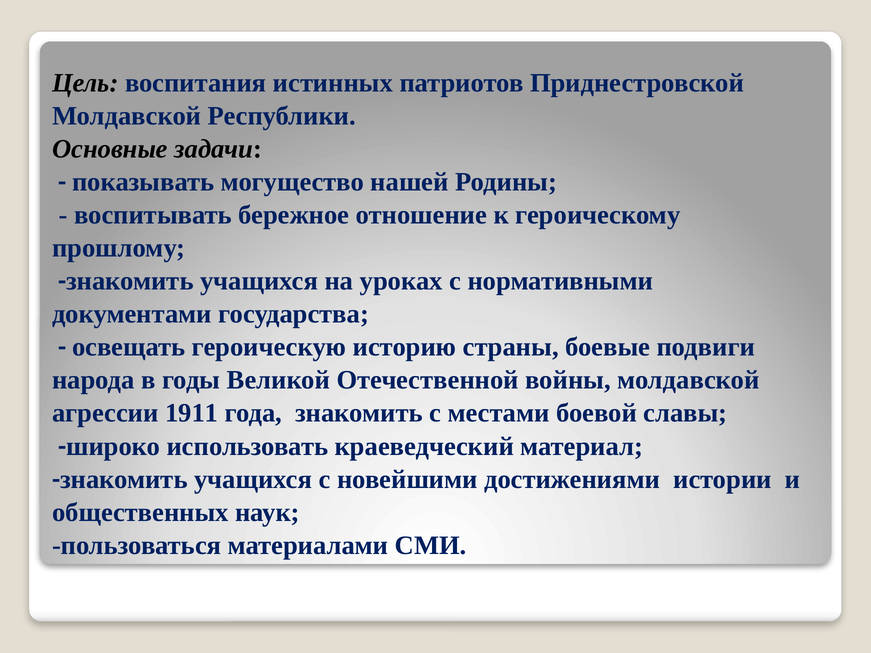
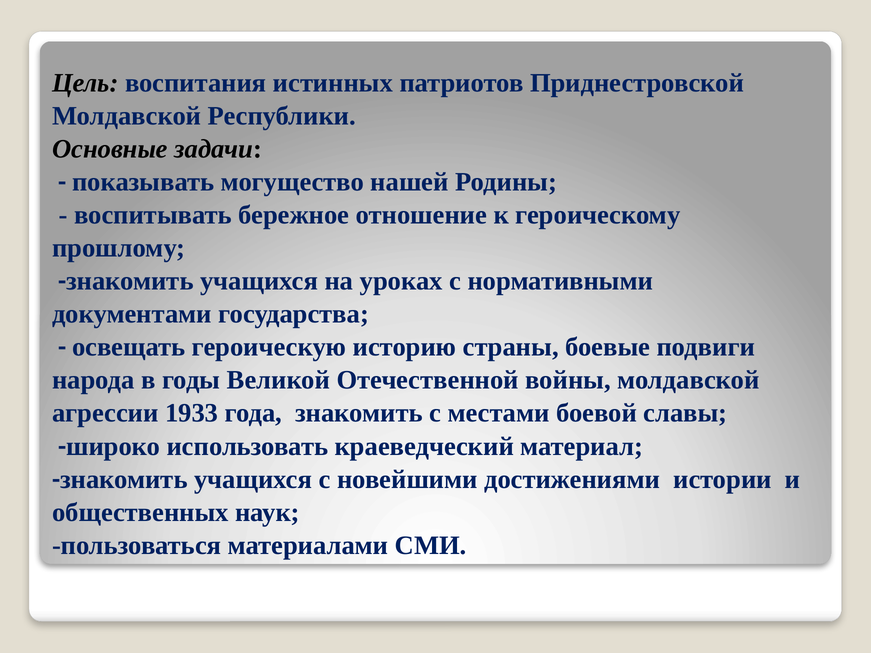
1911: 1911 -> 1933 (192, 413)
